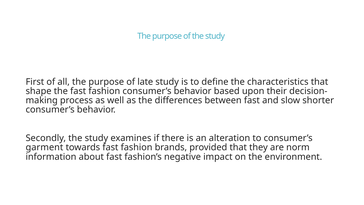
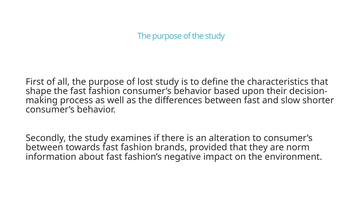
late: late -> lost (145, 82)
garment: garment -> between (44, 147)
